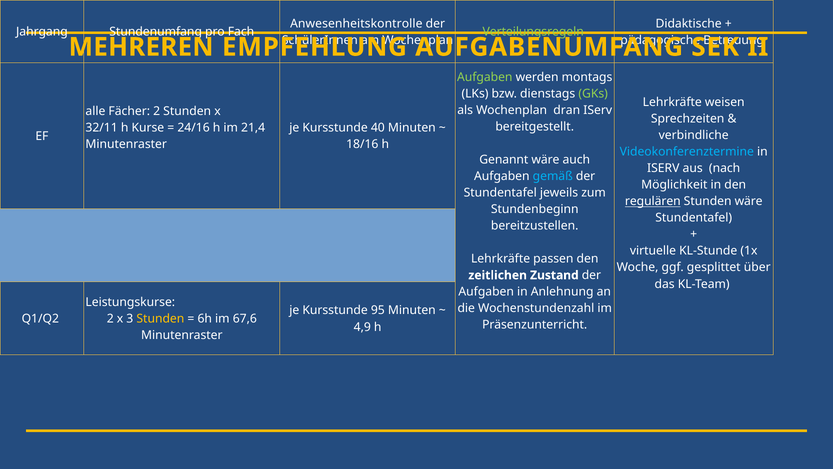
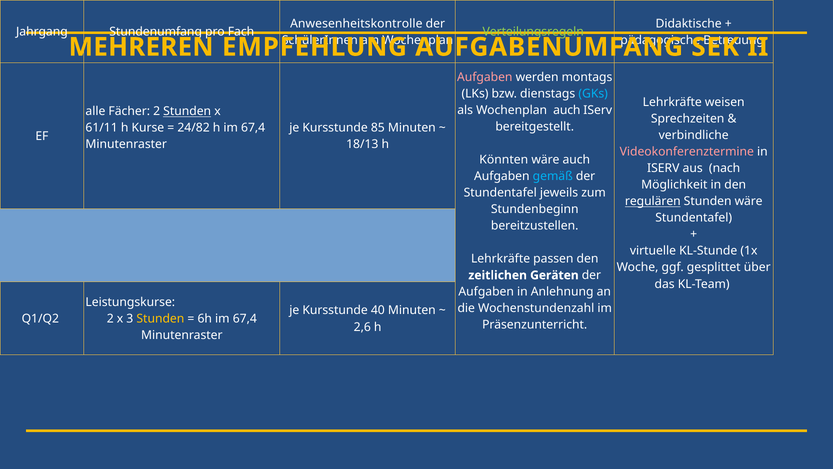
Aufgaben colour: light green -> pink (485, 77)
GKs colour: light green -> light blue (593, 93)
Wochenplan dran: dran -> auch (567, 110)
Stunden underline: none -> present (187, 111)
32/11: 32/11 -> 61/11 (102, 128)
24/16: 24/16 -> 24/82 (194, 128)
h im 21,4: 21,4 -> 67,4 (253, 128)
40: 40 -> 85 (378, 128)
18/16: 18/16 -> 18/13 (362, 144)
Videokonferenztermine colour: light blue -> pink (687, 152)
Genannt: Genannt -> Könnten (504, 159)
Zustand: Zustand -> Geräten (554, 275)
95: 95 -> 40 (378, 310)
6h im 67,6: 67,6 -> 67,4 (245, 318)
4,9: 4,9 -> 2,6 (362, 327)
